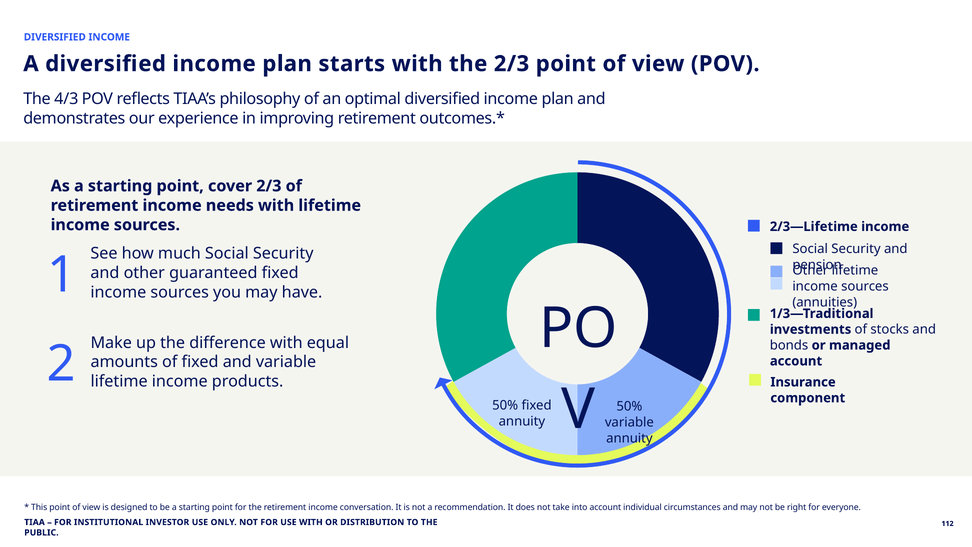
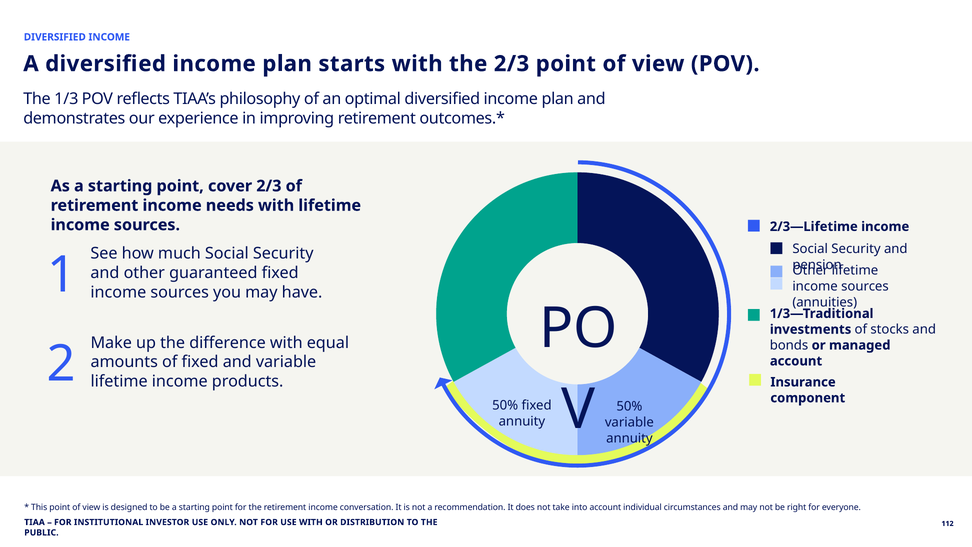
4/3: 4/3 -> 1/3 (66, 99)
